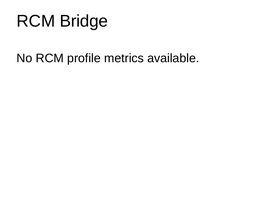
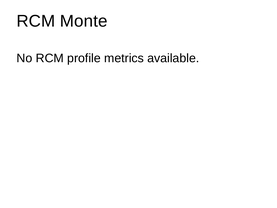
Bridge: Bridge -> Monte (84, 21)
